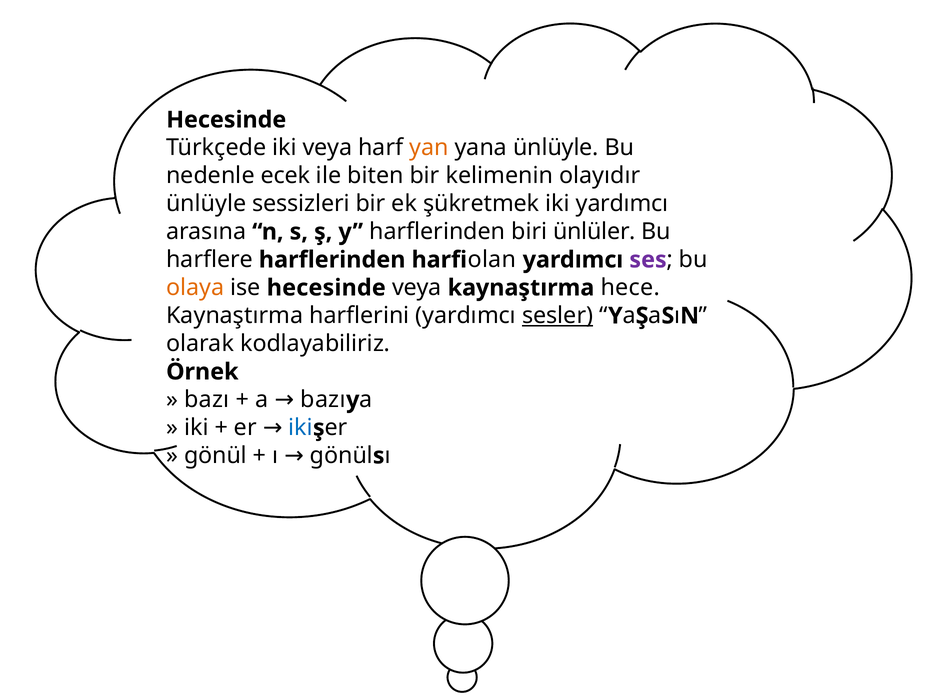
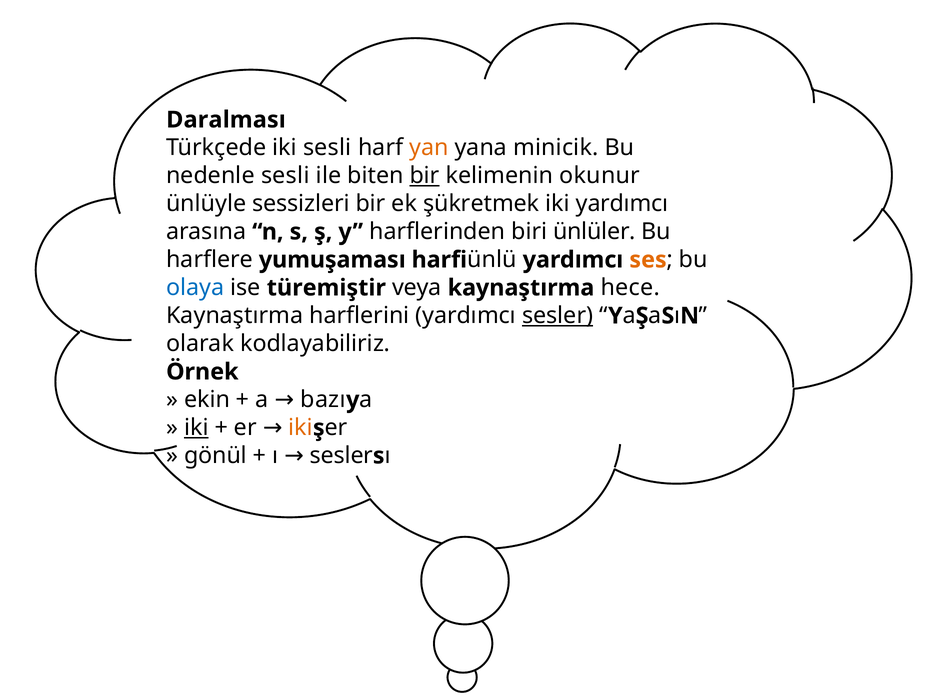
Hecesinde: Hecesinde -> Daralması (226, 120)
iki veya: veya -> sesli (327, 148)
yana ünlüyle: ünlüyle -> minicik (556, 148)
nedenle ecek: ecek -> sesli (285, 176)
bir underline: none -> present (425, 176)
olayıdır: olayıdır -> okunur (600, 176)
harflere harflerinden: harflerinden -> yumuşaması (332, 260)
olan: olan -> ünlü (492, 260)
ses colour: purple -> orange (648, 260)
olaya colour: orange -> blue (195, 288)
ise hecesinde: hecesinde -> türemiştir (326, 288)
bazı: bazı -> ekin (207, 400)
iki underline: none -> present (196, 428)
iki colour: blue -> orange (301, 428)
ı gönül: gönül -> sesler (342, 456)
